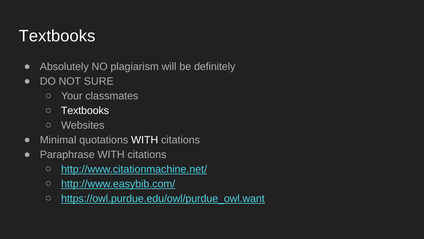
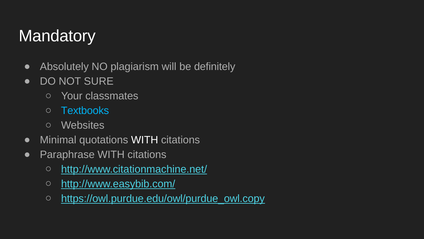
Textbooks: Textbooks -> Mandatory (57, 36)
Textbooks colour: white -> light blue (85, 111)
https://owl.purdue.edu/owl/purdue_owl.want: https://owl.purdue.edu/owl/purdue_owl.want -> https://owl.purdue.edu/owl/purdue_owl.copy (163, 198)
